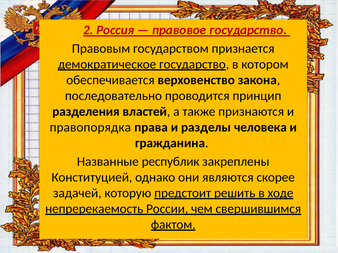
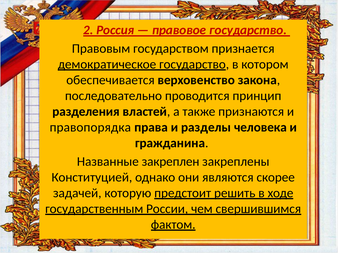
республик: республик -> закреплен (171, 162)
непререкаемость: непререкаемость -> государственным (94, 209)
